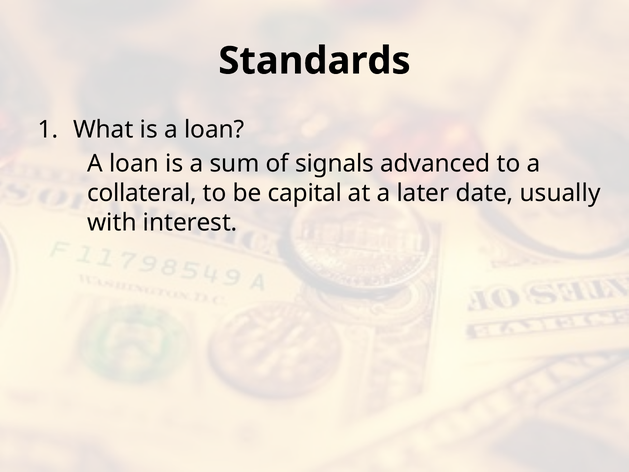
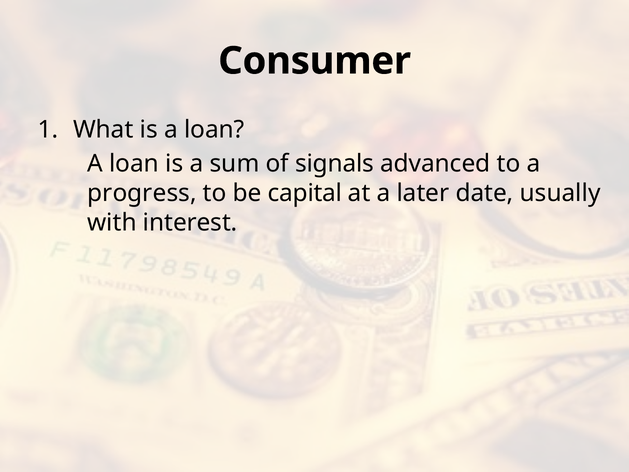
Standards: Standards -> Consumer (315, 61)
collateral: collateral -> progress (142, 193)
